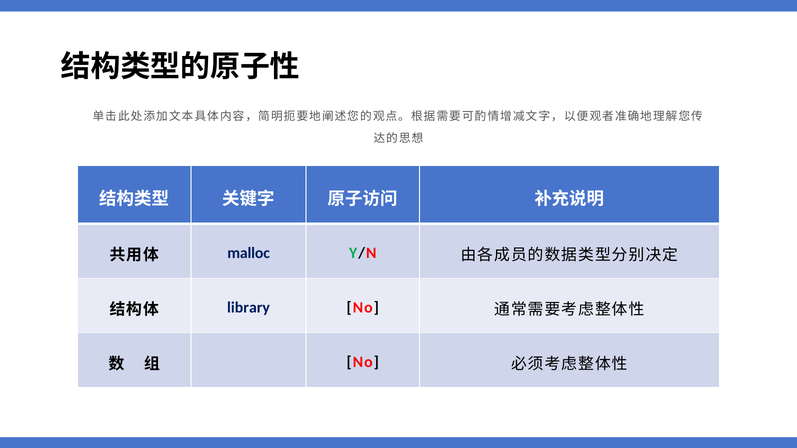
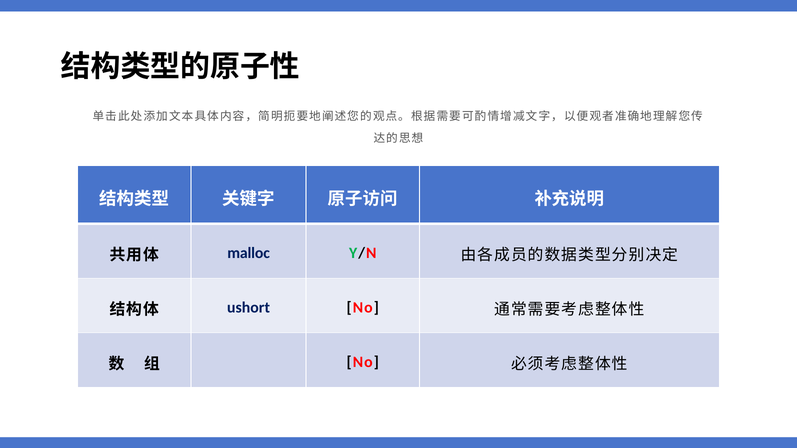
library: library -> ushort (249, 308)
